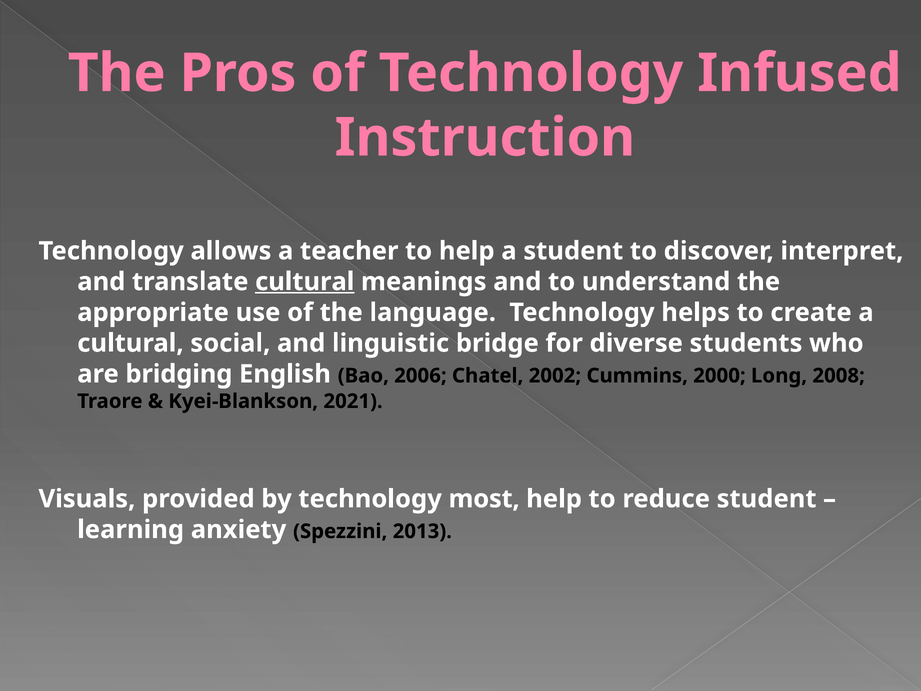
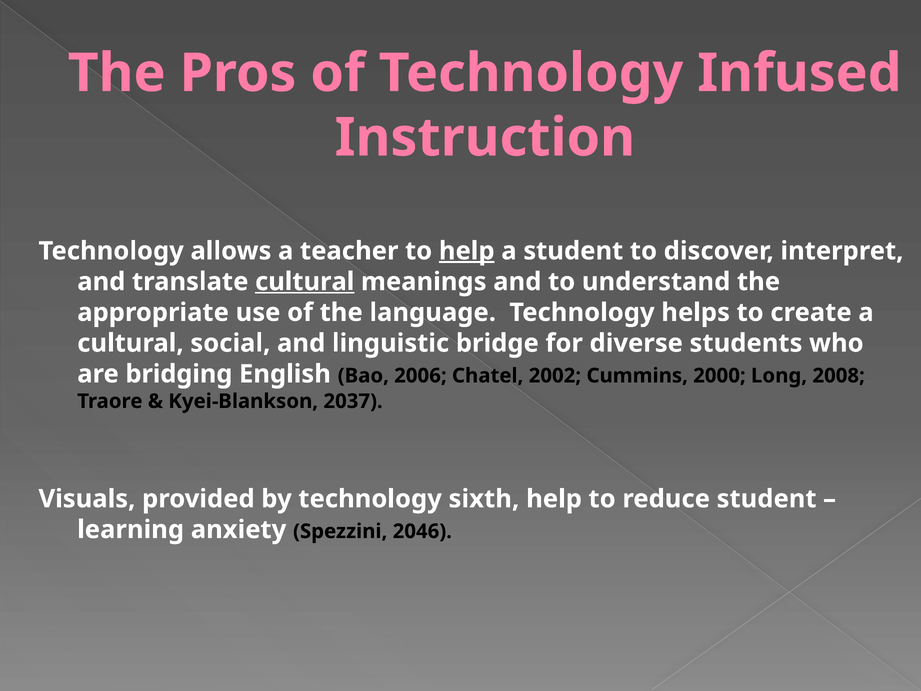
help underline: none -> present (467, 251)
2021: 2021 -> 2037 (353, 401)
most: most -> sixth (484, 499)
2013: 2013 -> 2046 (422, 531)
